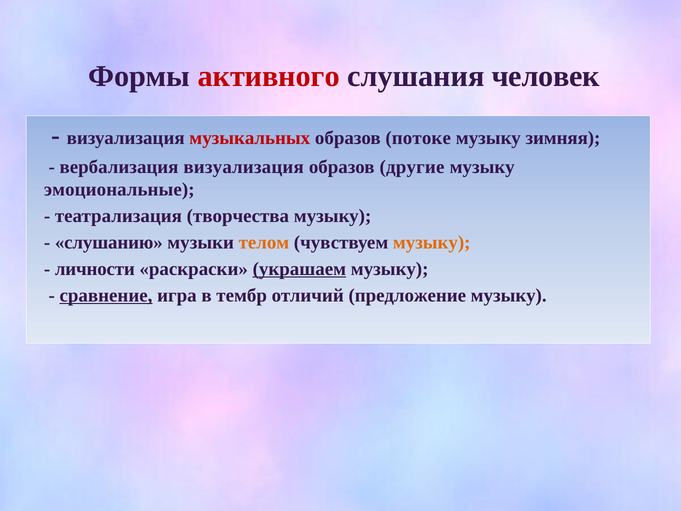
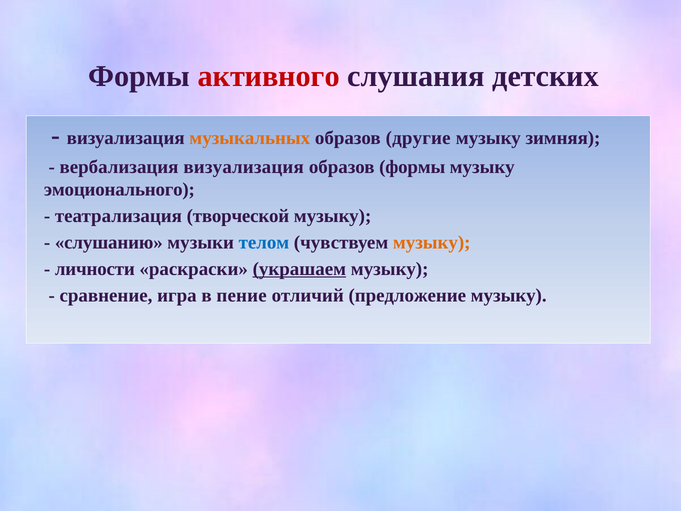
человек: человек -> детских (546, 76)
музыкальных colour: red -> orange (250, 138)
потоке: потоке -> другие (418, 138)
образов другие: другие -> формы (412, 167)
эмоциональные: эмоциональные -> эмоционального (119, 189)
творчества: творчества -> творческой (238, 216)
телом colour: orange -> blue (264, 242)
сравнение underline: present -> none (106, 295)
тембр: тембр -> пение (242, 295)
